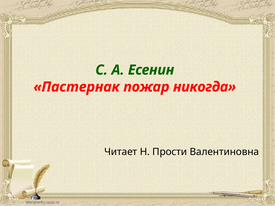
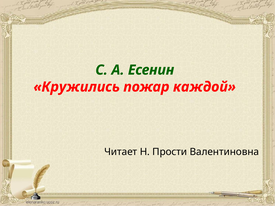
Пастернак: Пастернак -> Кружились (77, 87)
никогда: никогда -> каждой (204, 87)
